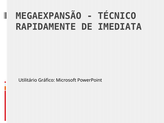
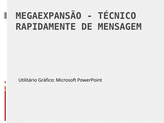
IMEDIATA: IMEDIATA -> MENSAGEM (120, 27)
